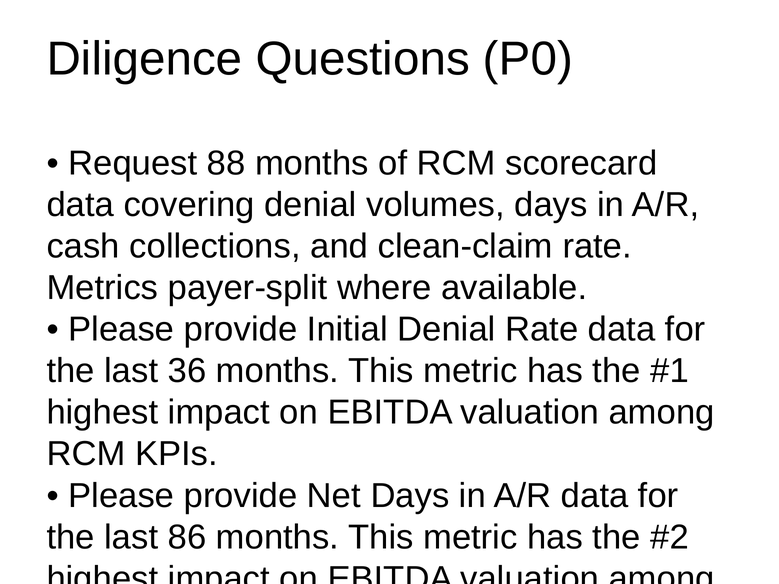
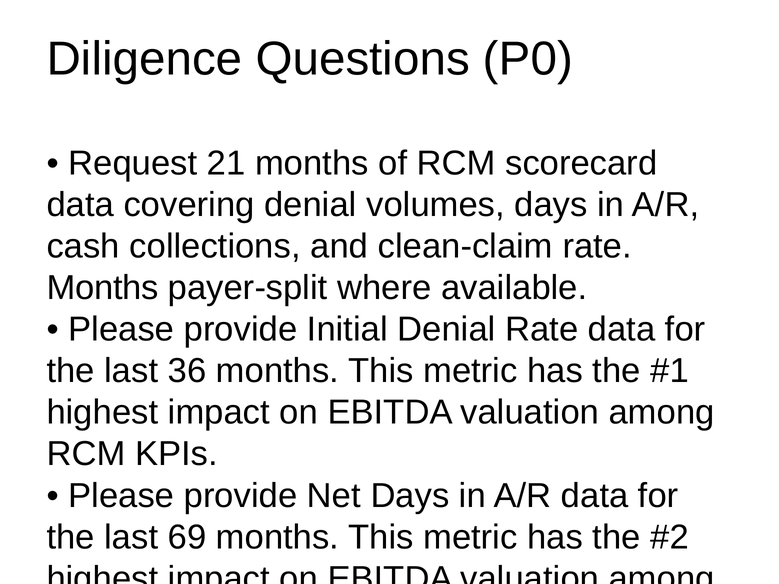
88: 88 -> 21 (226, 163)
Metrics: Metrics -> Months (103, 288)
86: 86 -> 69 (187, 537)
